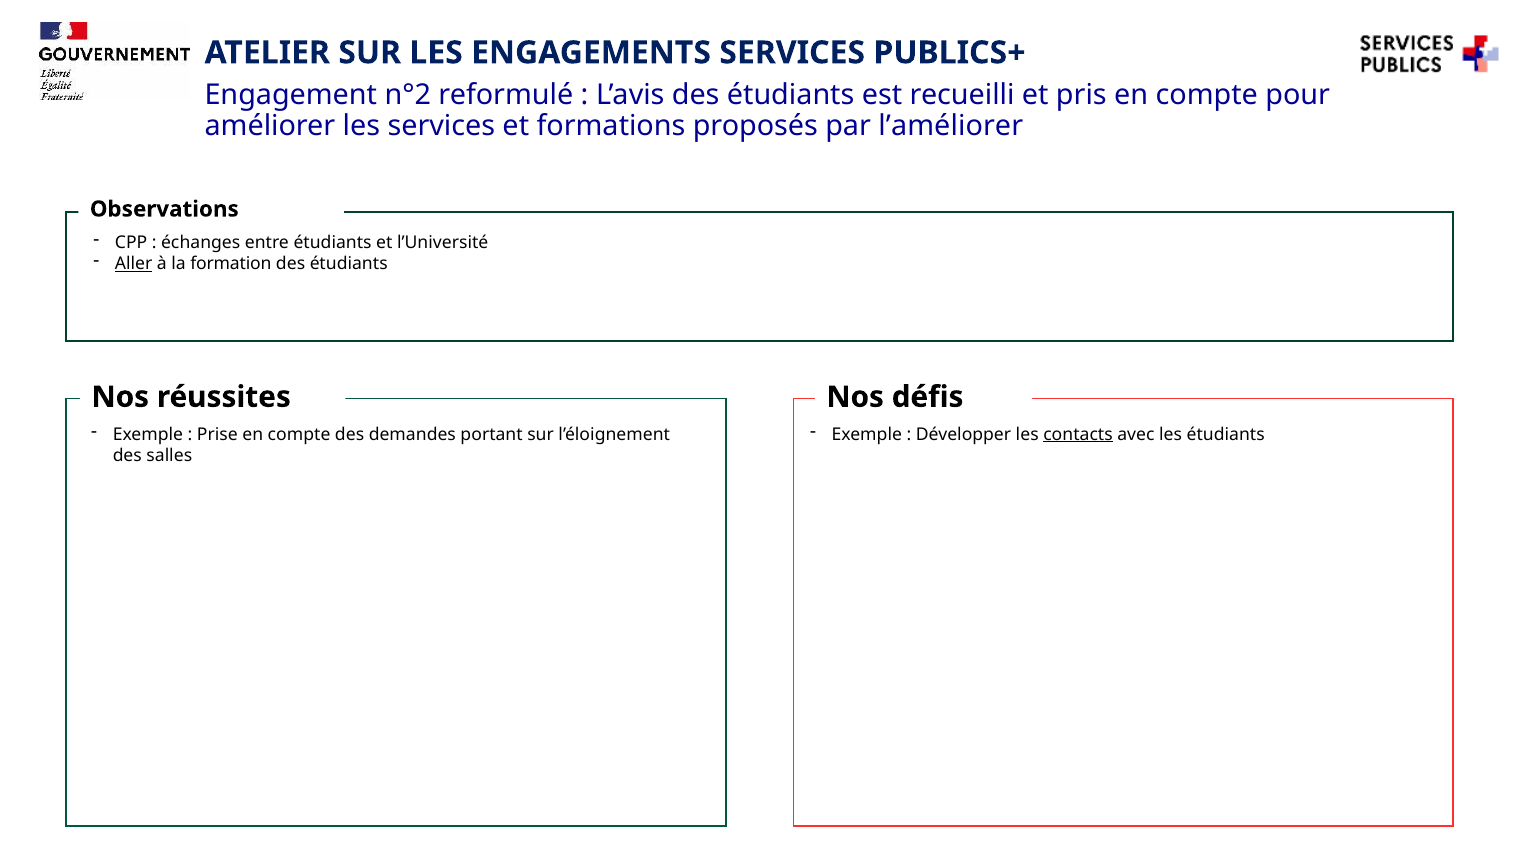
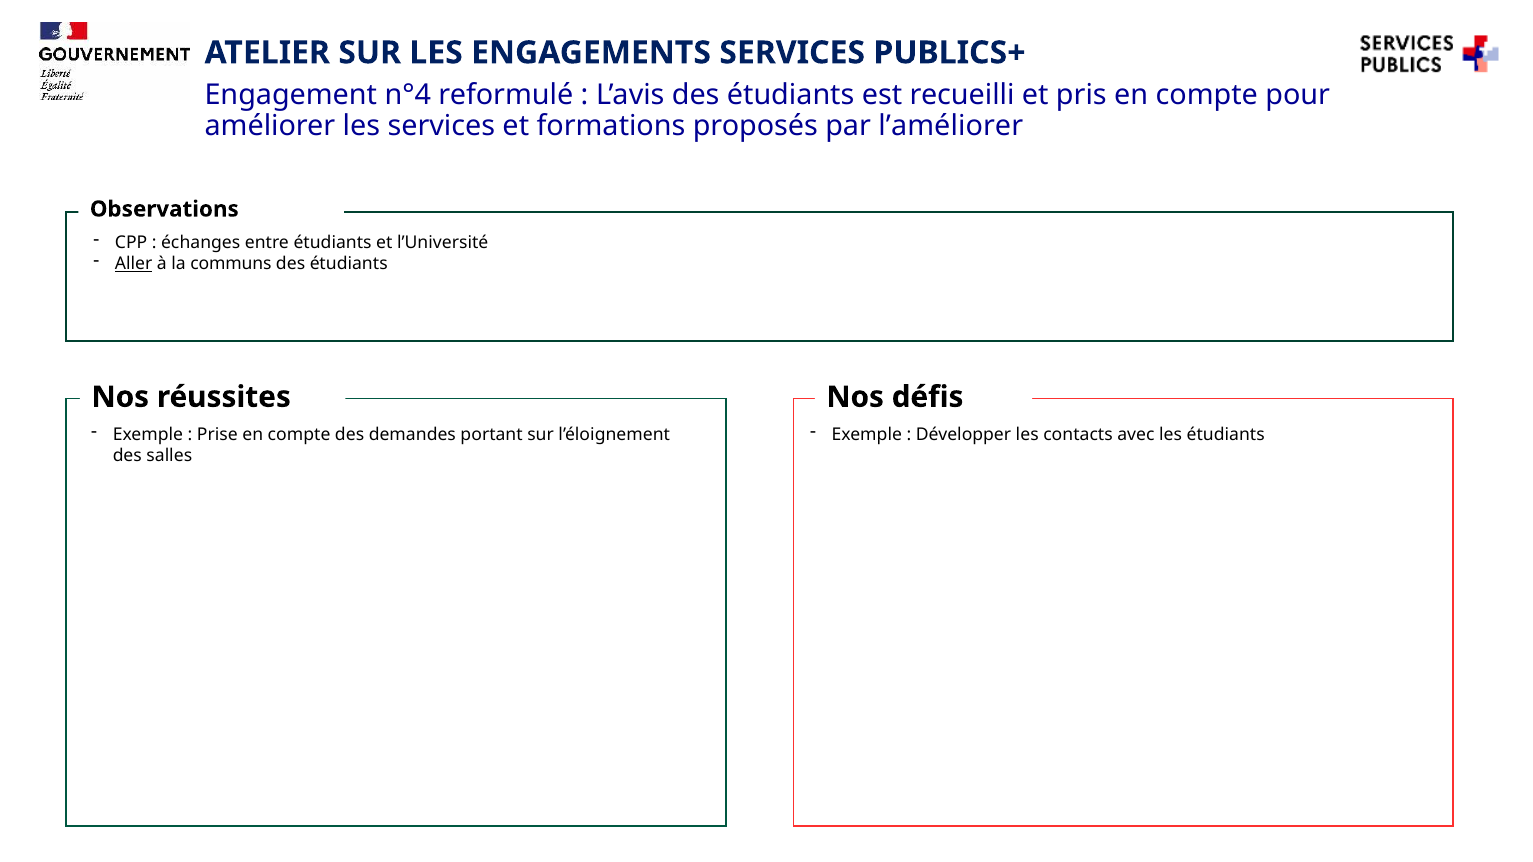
n°2: n°2 -> n°4 (408, 95)
formation: formation -> communs (231, 264)
contacts underline: present -> none (1078, 434)
